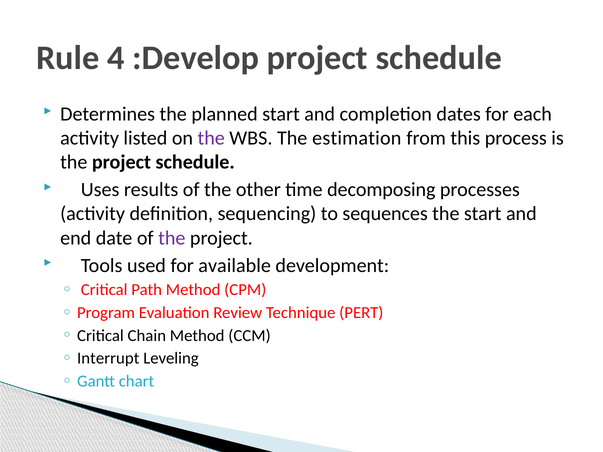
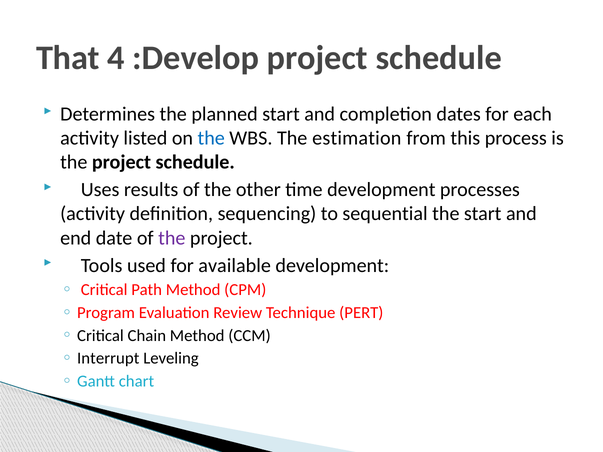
Rule: Rule -> That (68, 58)
the colour: purple -> blue (211, 138)
time decomposing: decomposing -> development (381, 190)
sequences: sequences -> sequential (385, 214)
